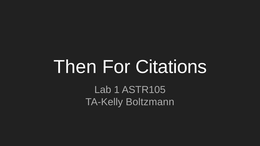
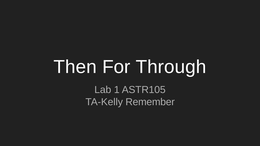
Citations: Citations -> Through (171, 67)
Boltzmann: Boltzmann -> Remember (150, 102)
